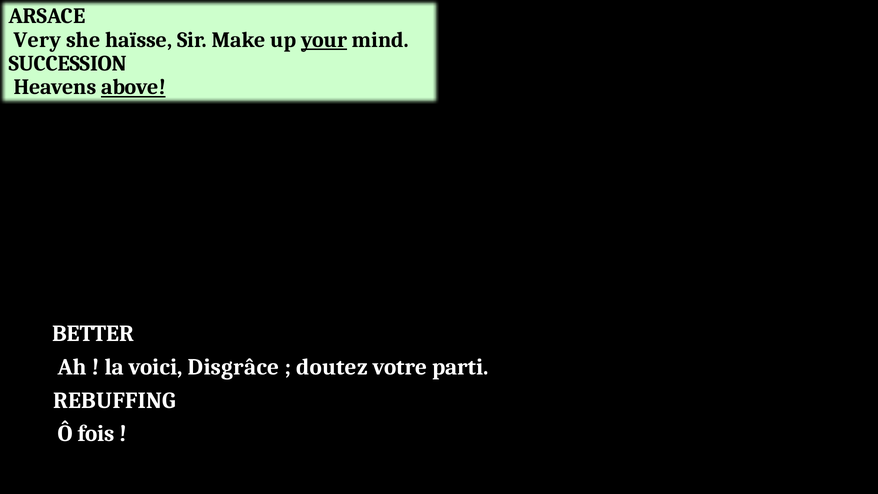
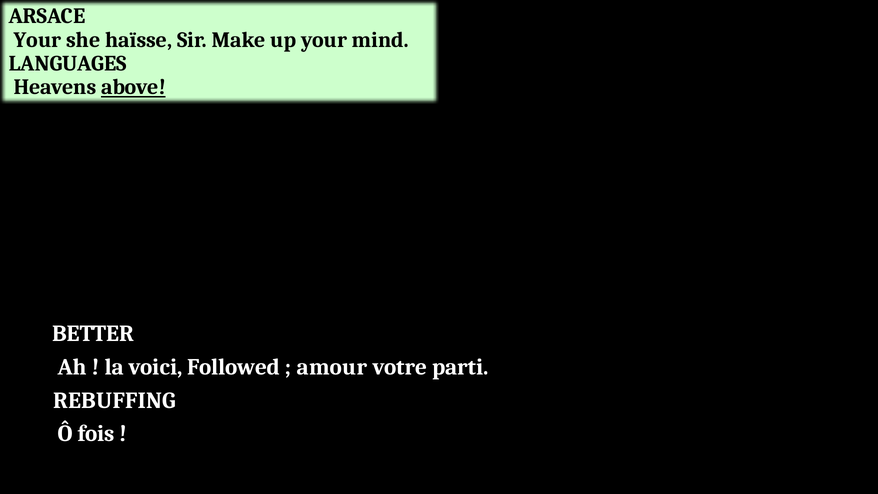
Very: Very -> Your (37, 40)
your underline: present -> none (324, 40)
SUCCESSION: SUCCESSION -> LANGUAGES (68, 64)
Disgrâce: Disgrâce -> Followed (234, 367)
doutez: doutez -> amour (332, 367)
